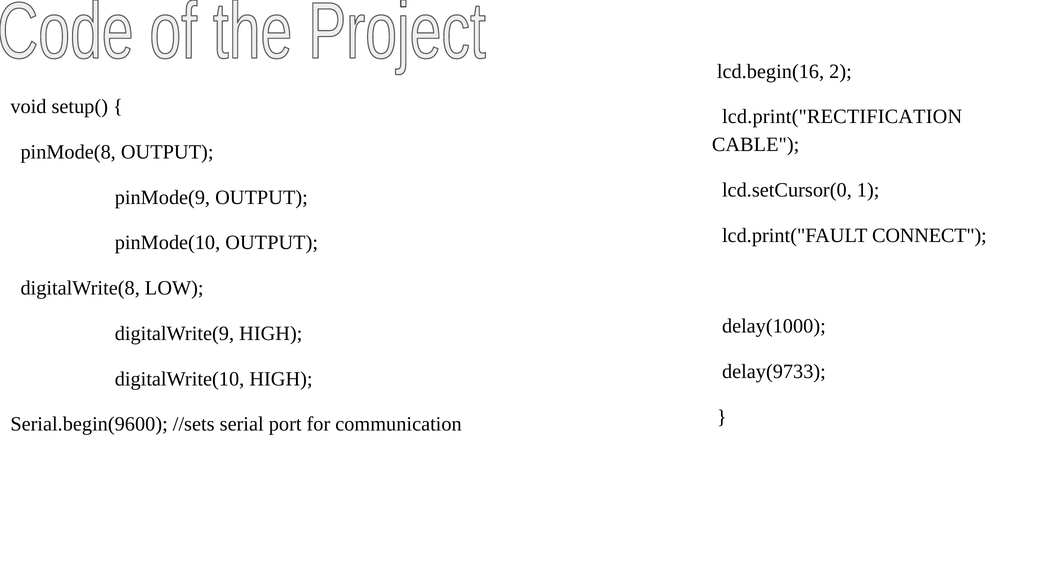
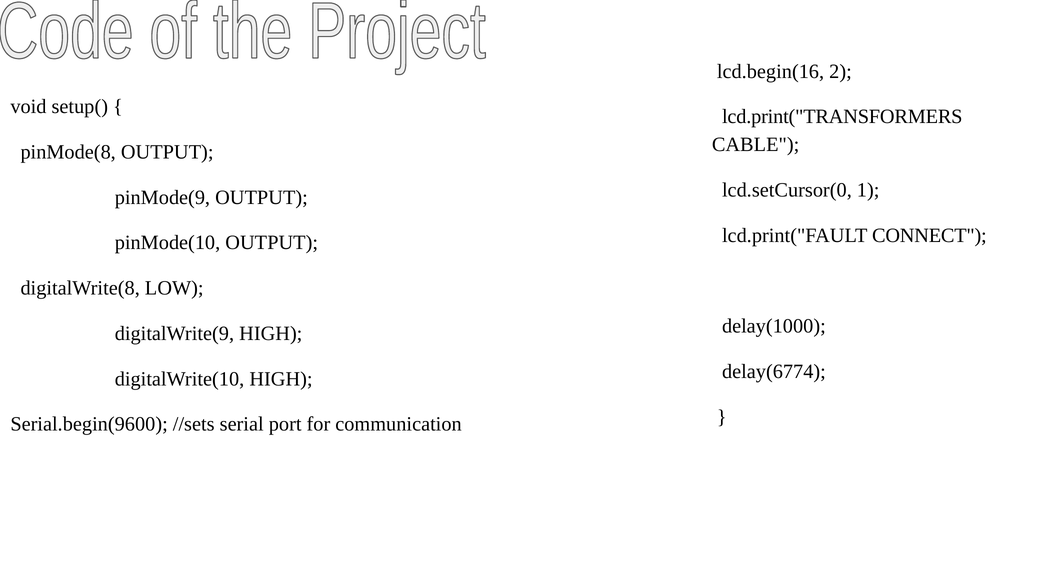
lcd.print("RECTIFICATION: lcd.print("RECTIFICATION -> lcd.print("TRANSFORMERS (842, 117)
delay(9733: delay(9733 -> delay(6774 (774, 372)
